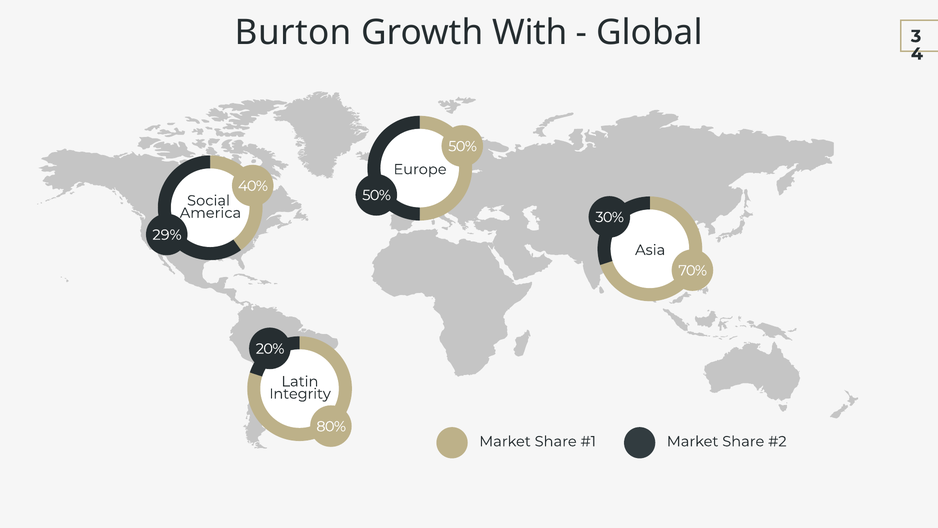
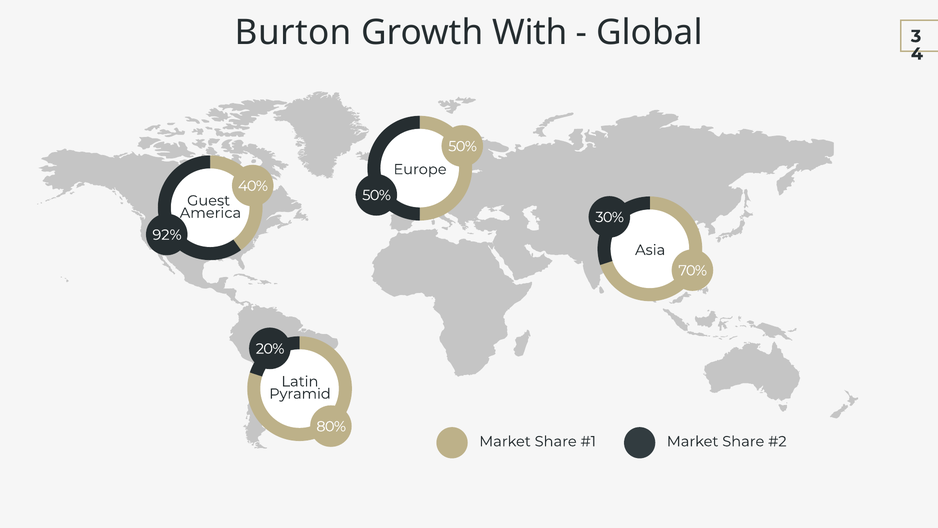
Social: Social -> Guest (209, 201)
29%: 29% -> 92% (167, 235)
Integrity: Integrity -> Pyramid (300, 394)
